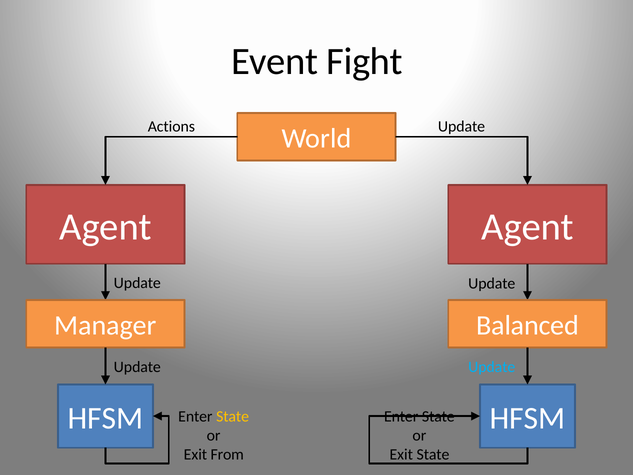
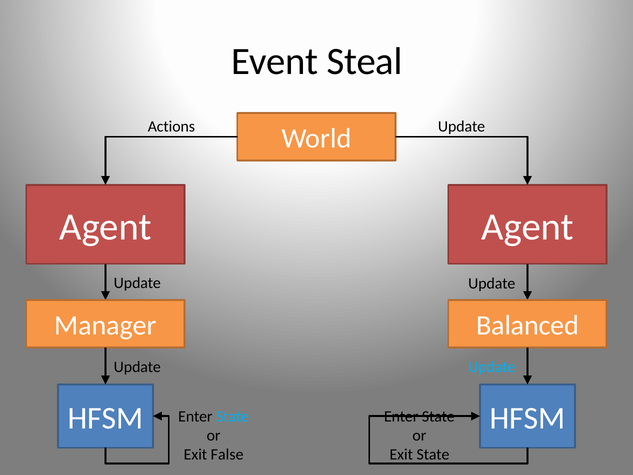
Fight: Fight -> Steal (365, 61)
State colour: yellow -> light blue (233, 416)
From: From -> False (227, 454)
